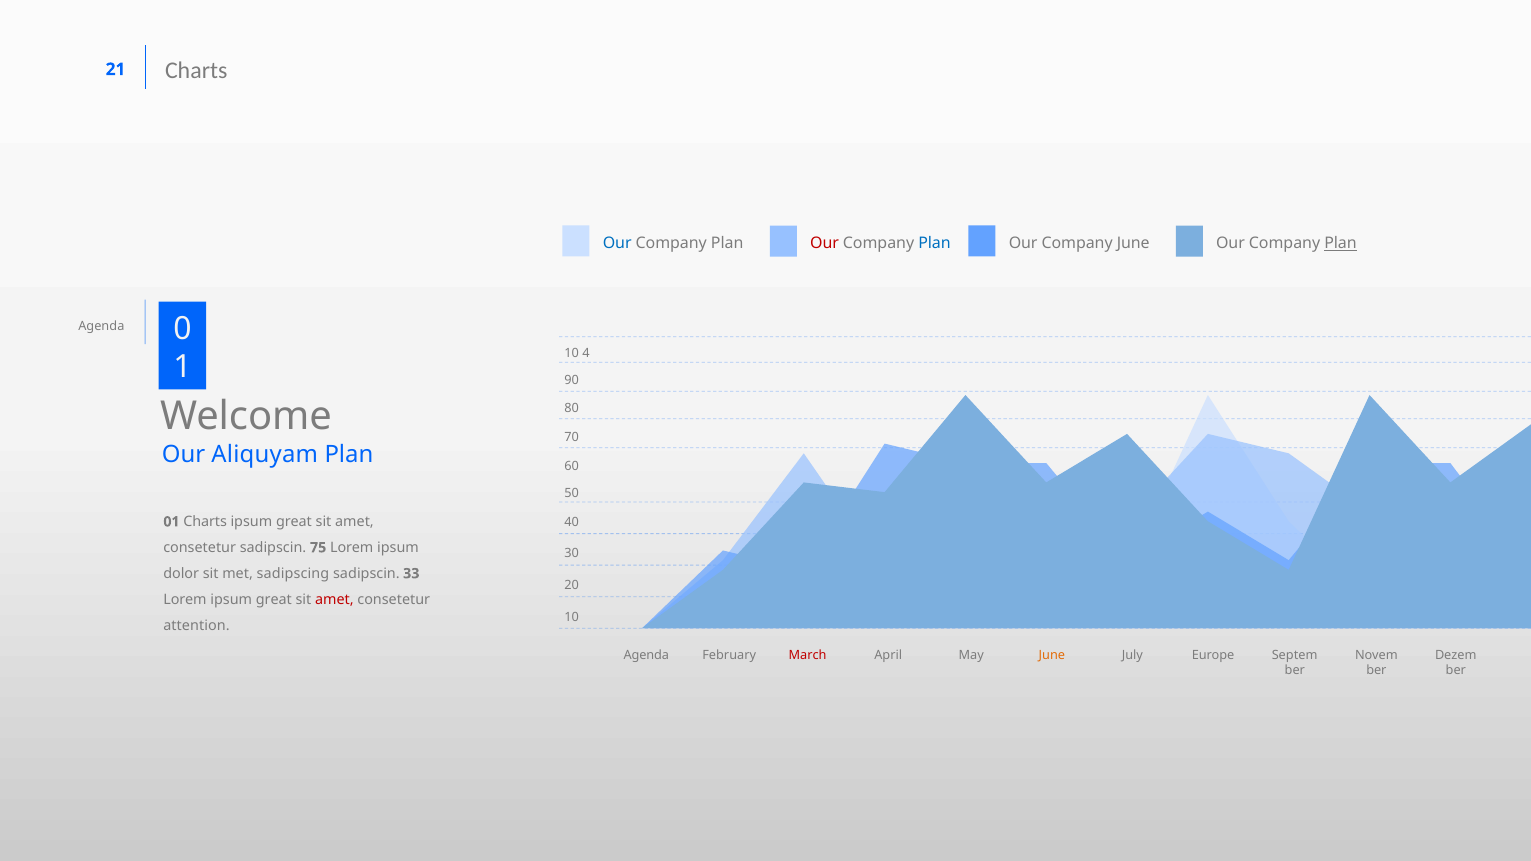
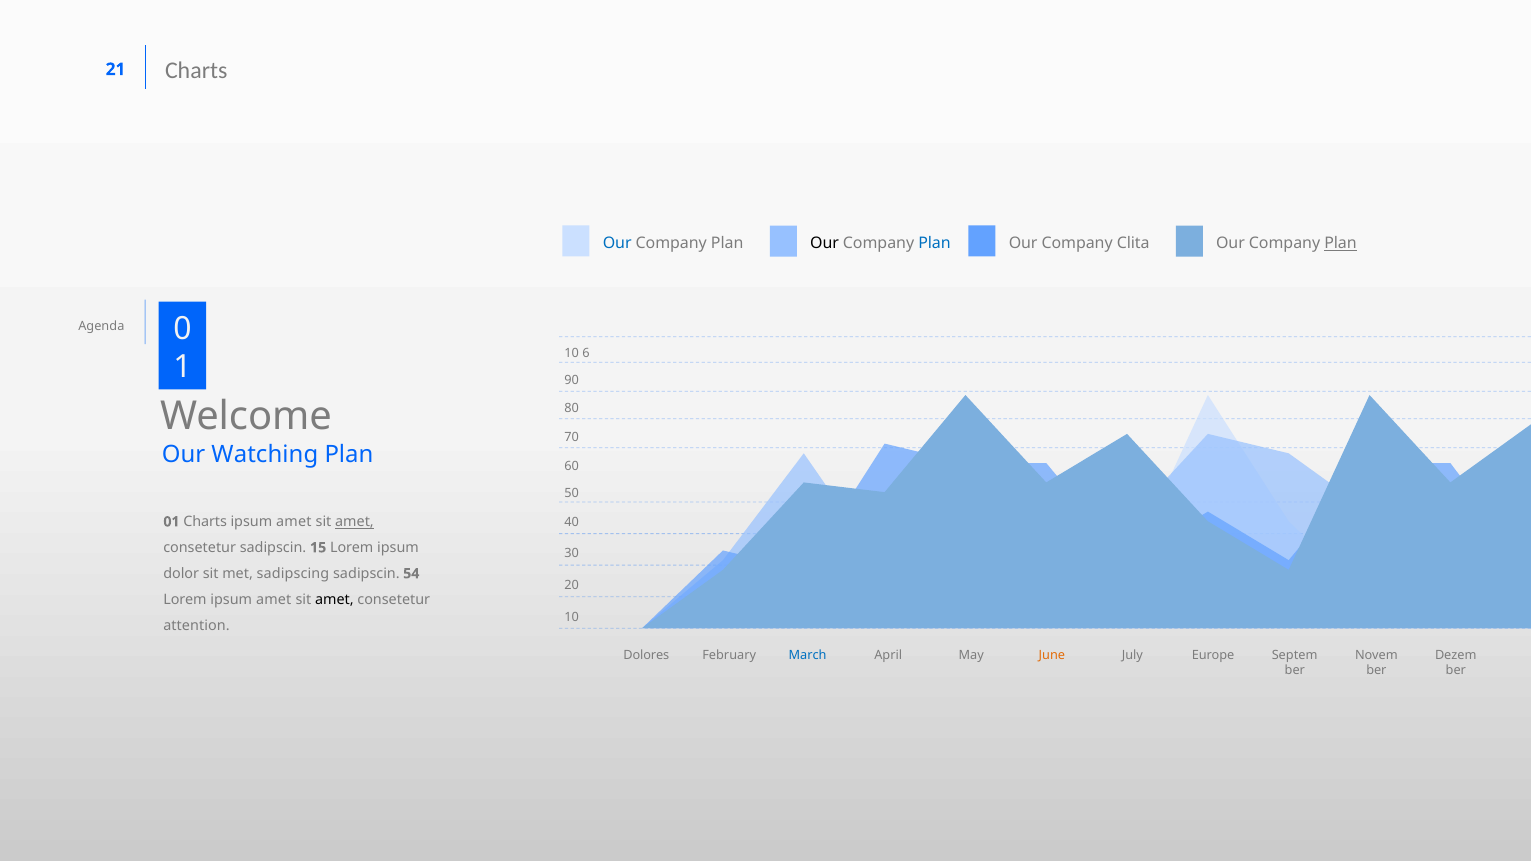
Our colour: red -> black (825, 244)
Company June: June -> Clita (1133, 244)
4: 4 -> 6 (586, 353)
Aliquyam: Aliquyam -> Watching (265, 455)
great: great -> amet (294, 522)
amet underline: none -> present (354, 522)
75: 75 -> 15 (318, 548)
33: 33 -> 54 (411, 574)
Lorem ipsum great: great -> amet (274, 600)
amet colour: red -> black (334, 600)
Agenda: Agenda -> Dolores (646, 655)
March colour: red -> blue (808, 655)
